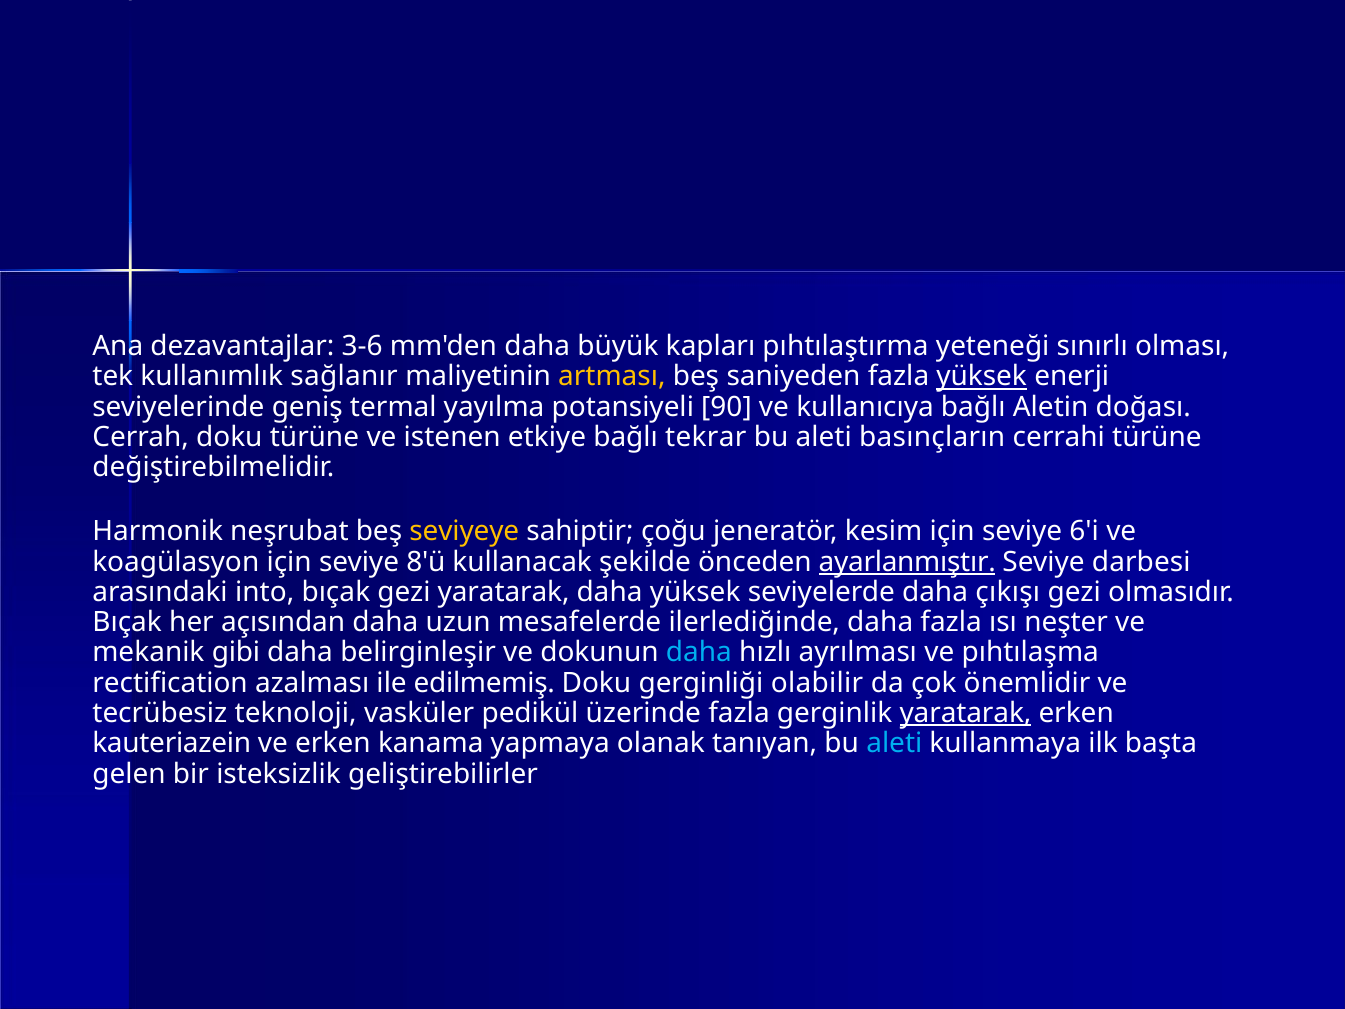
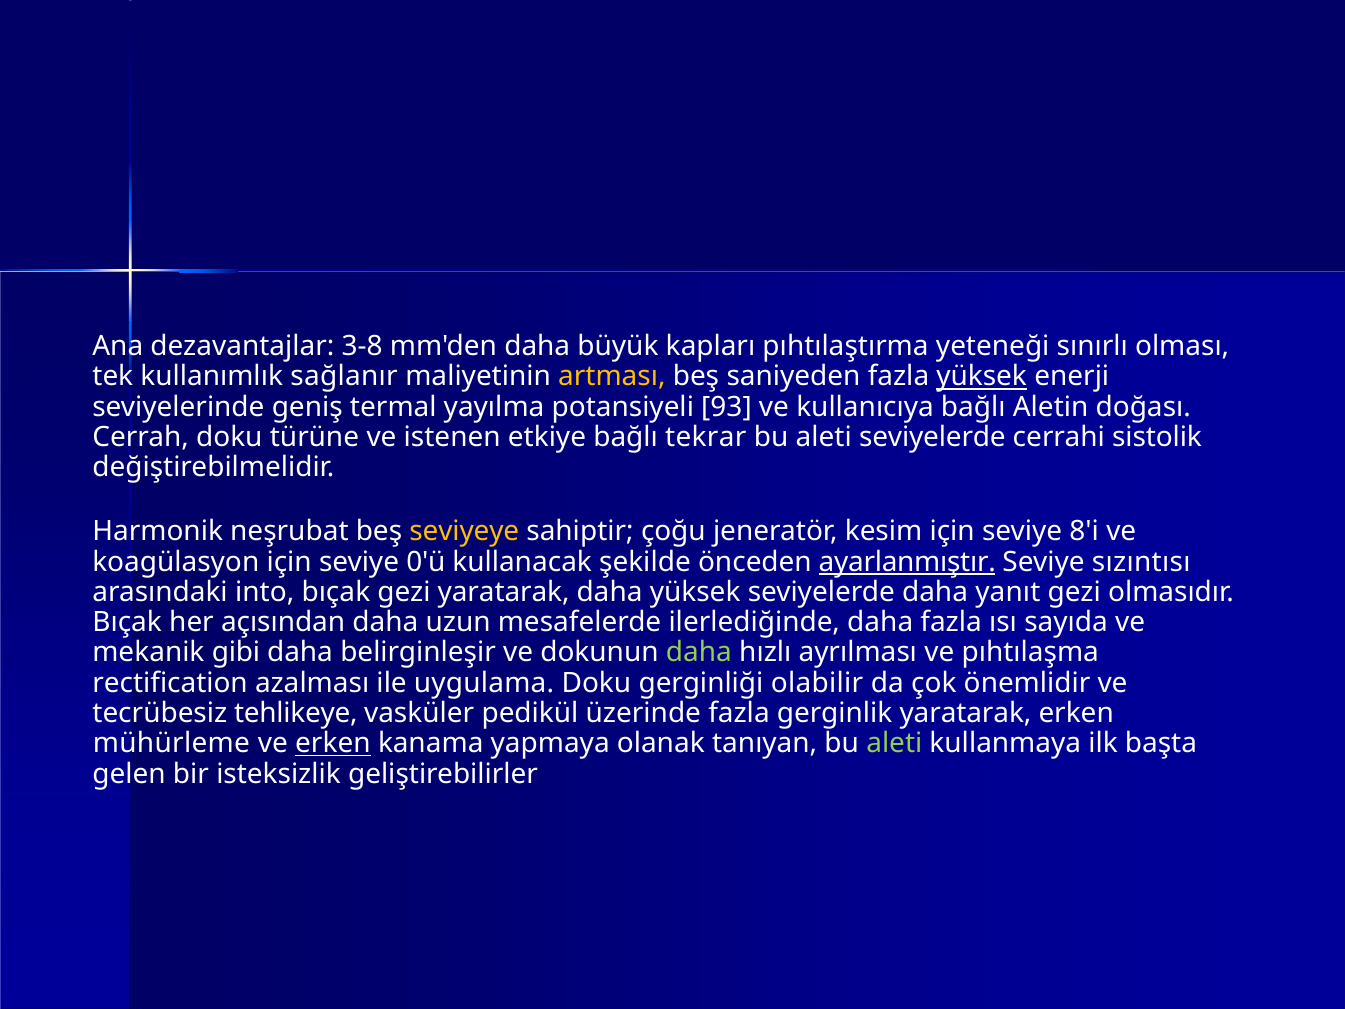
3-6: 3-6 -> 3-8 (362, 346)
90: 90 -> 93 (726, 407)
aleti basınçların: basınçların -> seviyelerde (932, 437)
cerrahi türüne: türüne -> sistolik (1157, 437)
6'i: 6'i -> 8'i (1084, 531)
8'ü: 8'ü -> 0'ü (426, 562)
darbesi: darbesi -> sızıntısı (1141, 562)
çıkışı: çıkışı -> yanıt (1008, 592)
neşter: neşter -> sayıda (1066, 622)
daha colour: light blue -> light green (699, 653)
edilmemiş: edilmemiş -> uygulama (484, 683)
teknoloji: teknoloji -> tehlikeye (296, 713)
yaratarak underline: present -> none (965, 713)
kauteriazein: kauteriazein -> mühürleme (171, 743)
erken underline: none -> present (333, 743)
aleti colour: light blue -> light green (894, 743)
